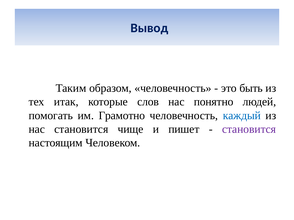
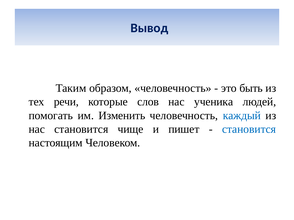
итак: итак -> речи (66, 102)
понятно: понятно -> ученика (214, 102)
Грамотно: Грамотно -> Изменить (122, 116)
становится colour: purple -> blue (249, 129)
